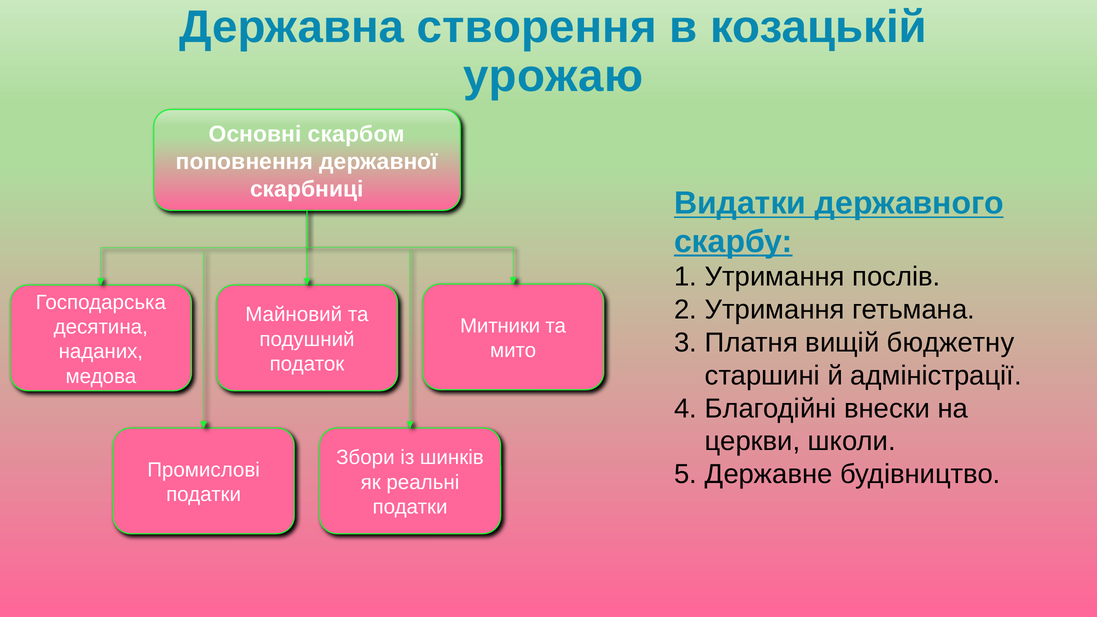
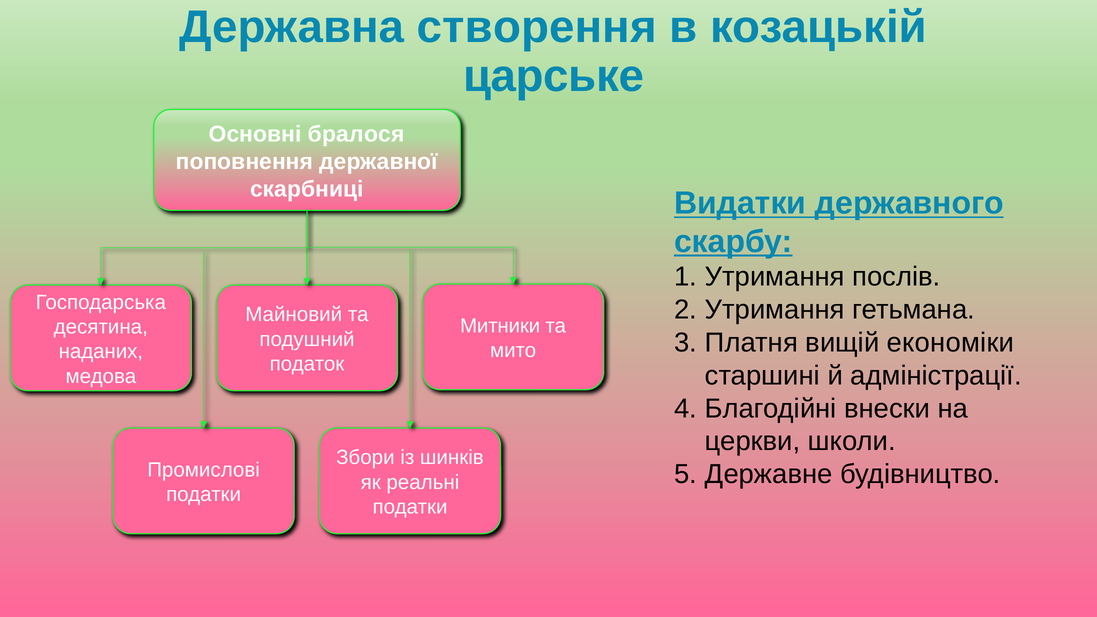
урожаю: урожаю -> царське (553, 76)
скарбом: скарбом -> бралося (356, 134)
бюджетну: бюджетну -> економіки (951, 343)
